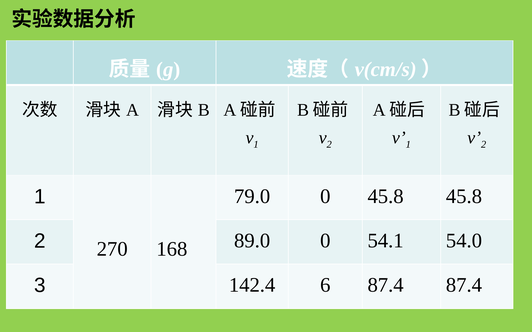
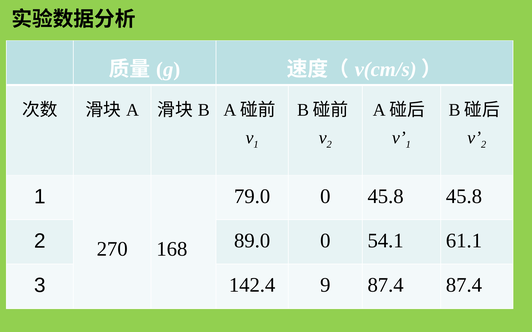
54.0: 54.0 -> 61.1 (464, 241)
6: 6 -> 9 (325, 286)
